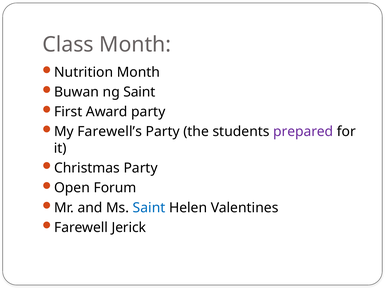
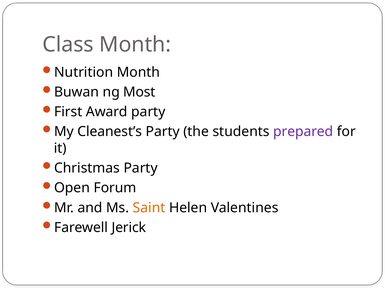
ng Saint: Saint -> Most (139, 92)
Farewell’s: Farewell’s -> Cleanest’s (110, 132)
Saint colour: blue -> orange (149, 208)
